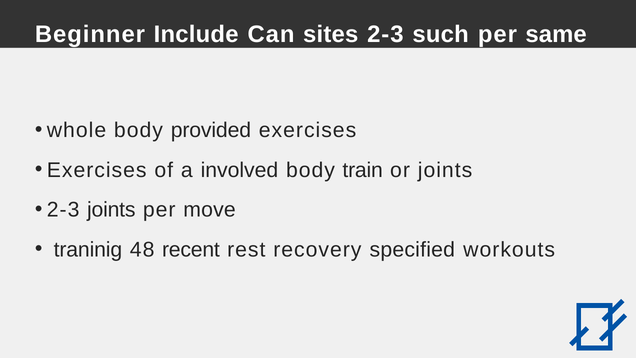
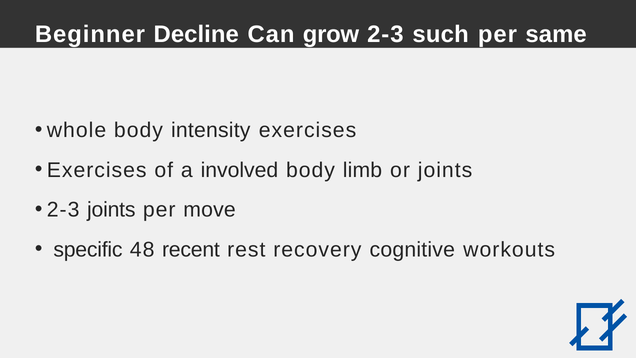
Include: Include -> Decline (196, 34)
sites: sites -> grow (331, 34)
provided: provided -> intensity (211, 130)
train: train -> limb (362, 170)
traninig: traninig -> specific (88, 249)
specified: specified -> cognitive (412, 249)
